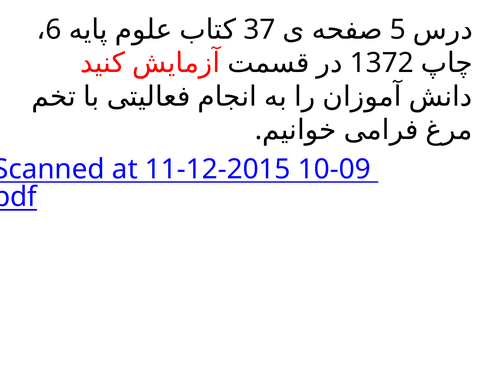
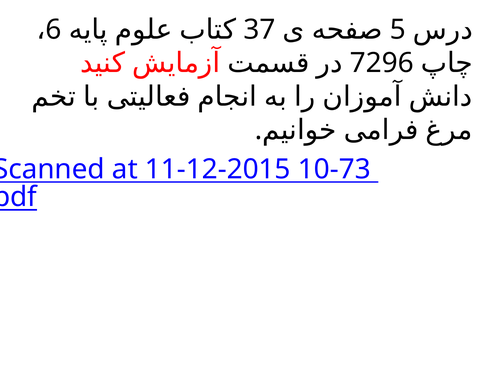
1372: 1372 -> 7296 (382, 63)
10-09: 10-09 -> 10-73 (334, 169)
